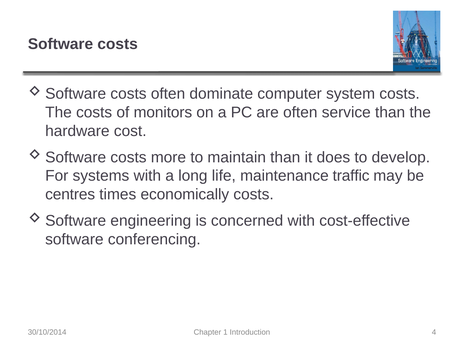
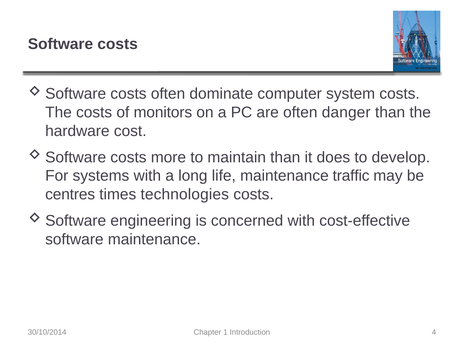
service: service -> danger (346, 112)
economically: economically -> technologies (185, 194)
software conferencing: conferencing -> maintenance (154, 239)
